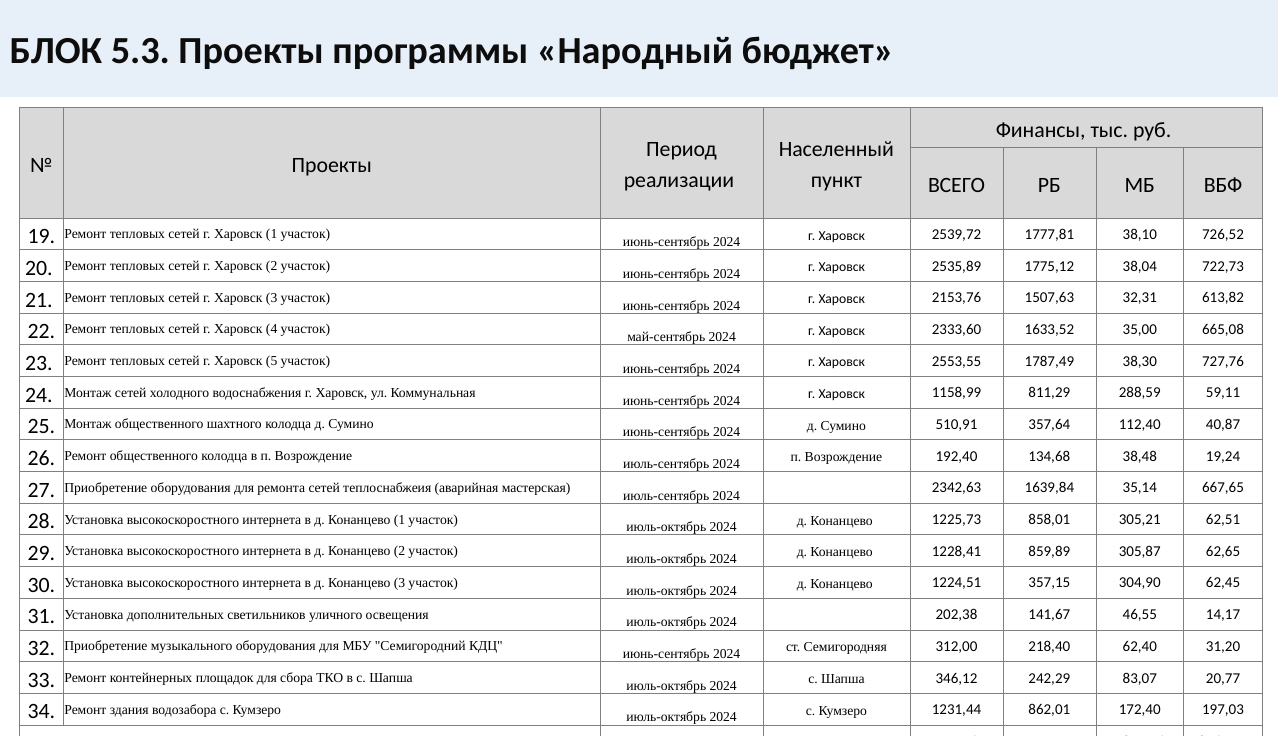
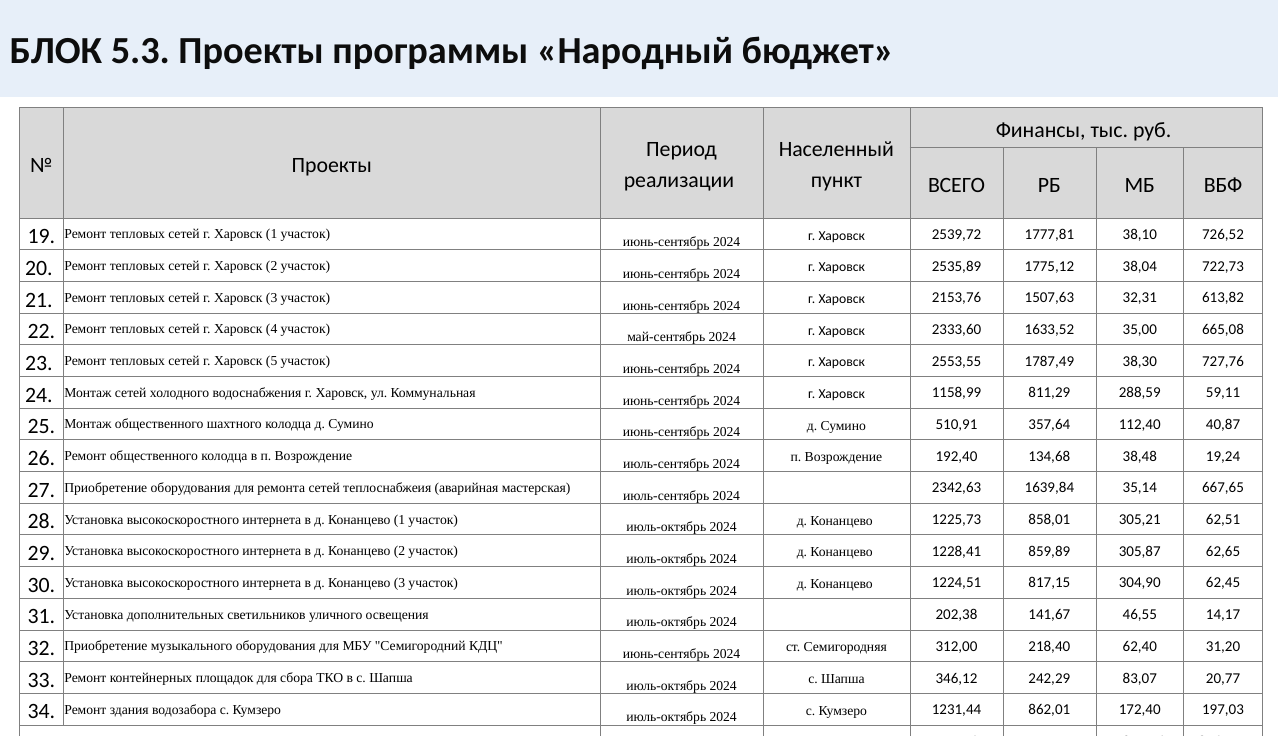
357,15: 357,15 -> 817,15 (1049, 583)
